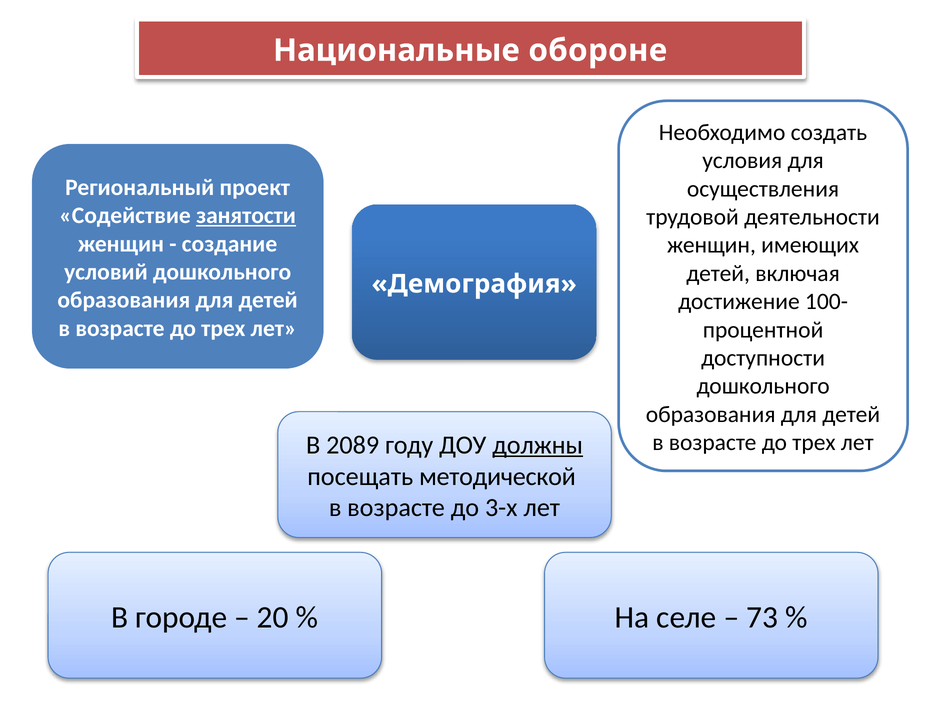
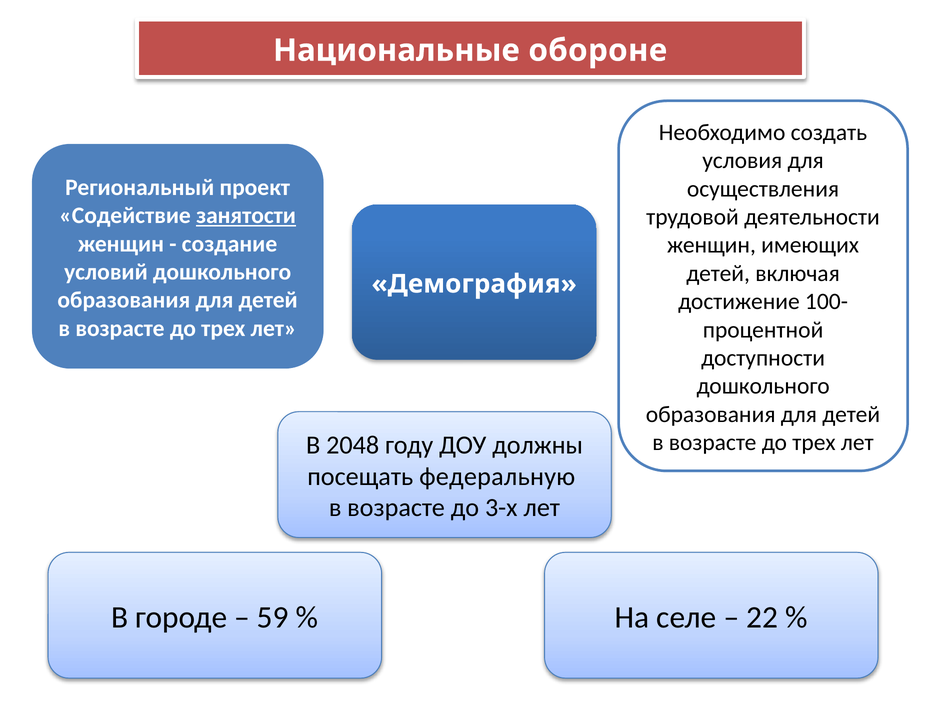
2089: 2089 -> 2048 (353, 446)
должны underline: present -> none (538, 446)
методической: методической -> федеральную (497, 477)
20: 20 -> 59 (273, 618)
73: 73 -> 22 (762, 618)
